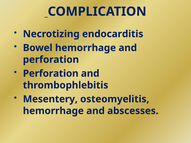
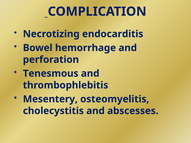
Perforation: Perforation -> Tenesmous (51, 74)
hemorrhage: hemorrhage -> cholecystitis (53, 111)
